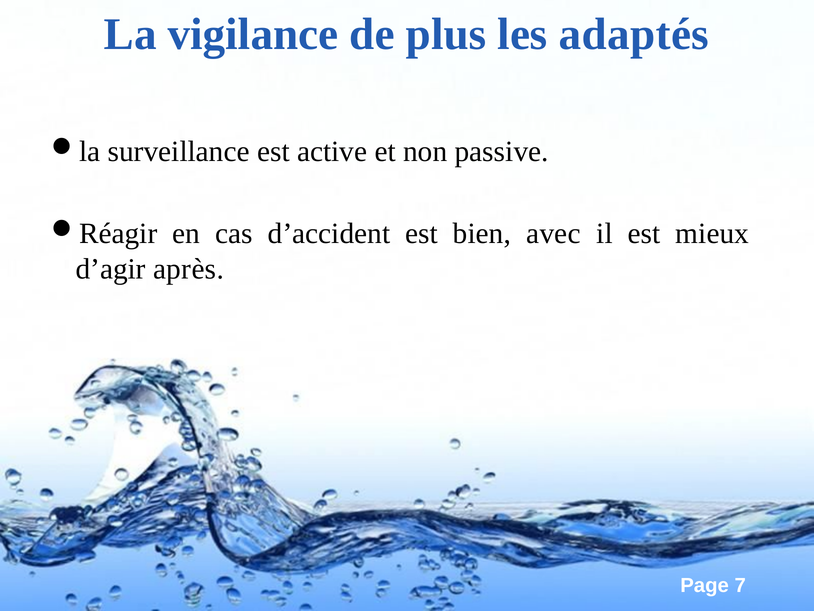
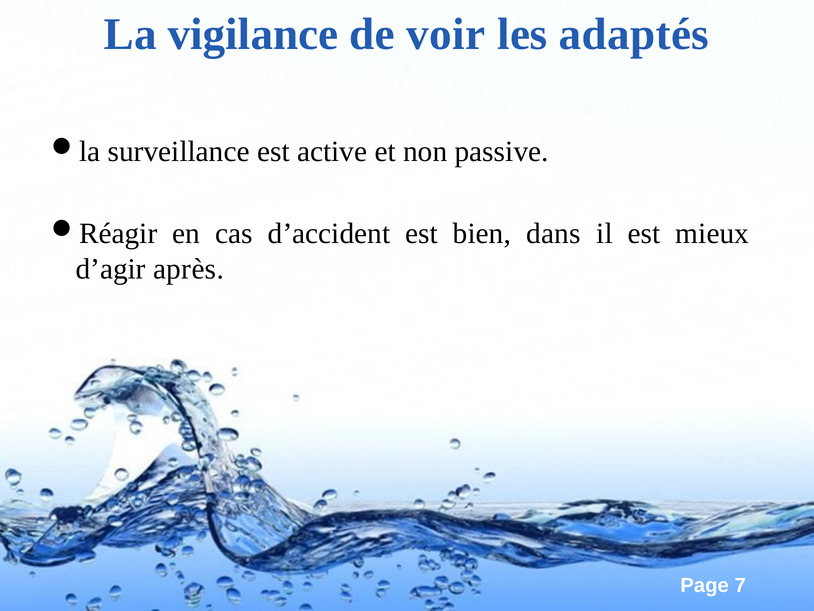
plus: plus -> voir (446, 34)
avec: avec -> dans (554, 234)
